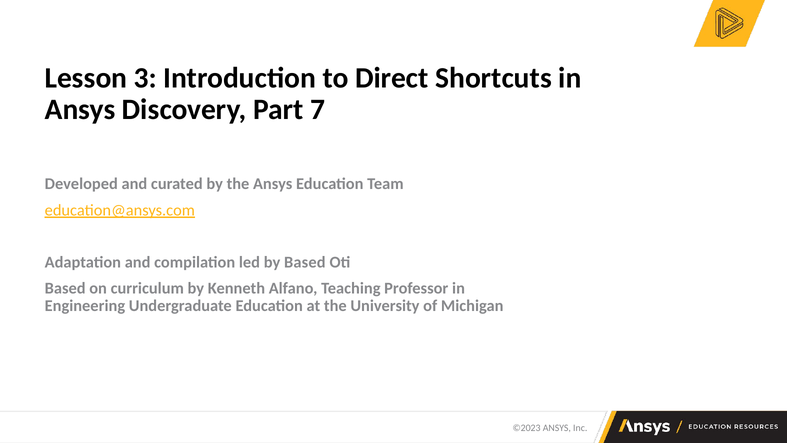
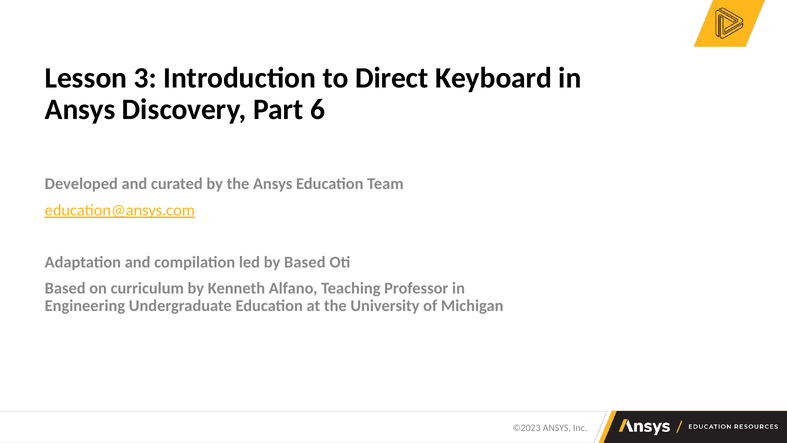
Shortcuts: Shortcuts -> Keyboard (494, 78)
7: 7 -> 6 (318, 110)
